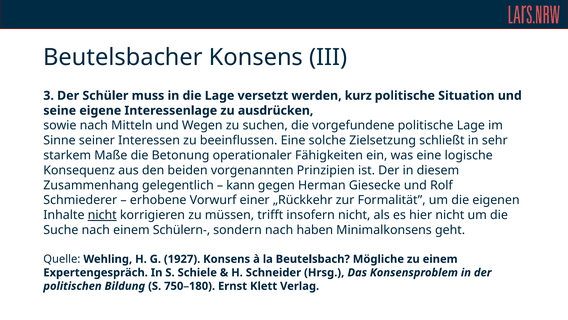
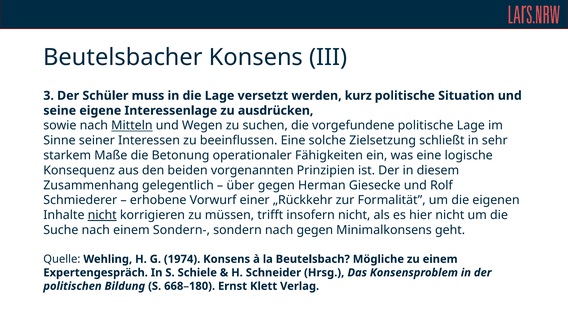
Mitteln underline: none -> present (132, 125)
kann: kann -> über (240, 185)
Schülern-: Schülern- -> Sondern- (181, 230)
nach haben: haben -> gegen (315, 230)
1927: 1927 -> 1974 (182, 259)
750–180: 750–180 -> 668–180 (190, 286)
